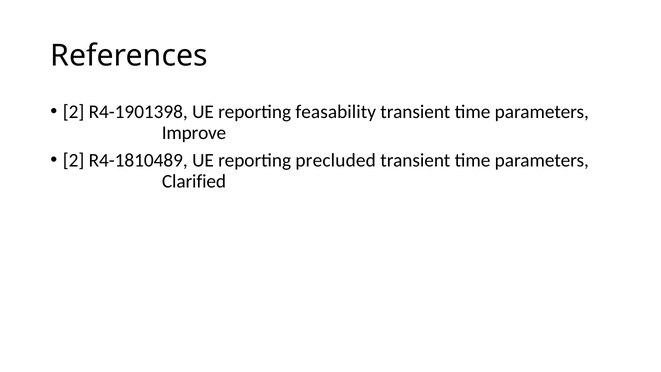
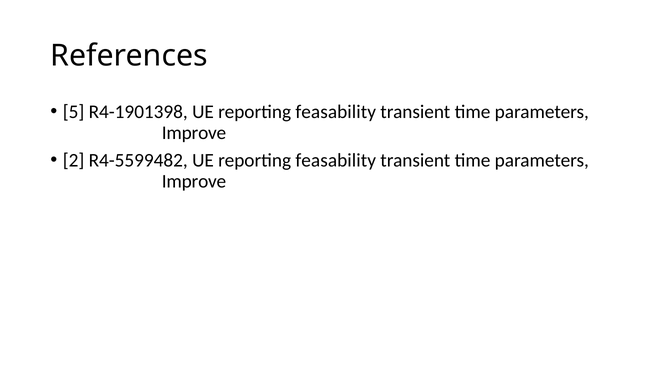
2: 2 -> 5 (74, 112)
R4-1810489: R4-1810489 -> R4-5599482 (138, 160)
precluded: precluded -> feasability (336, 160)
Clarified: Clarified -> Improve (194, 181)
